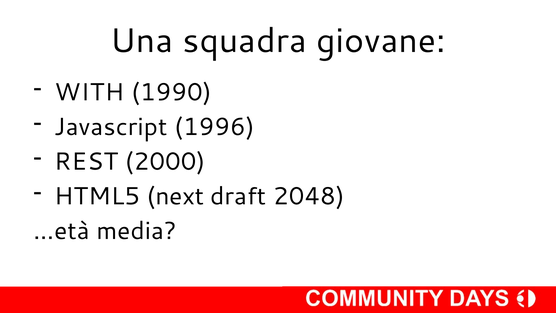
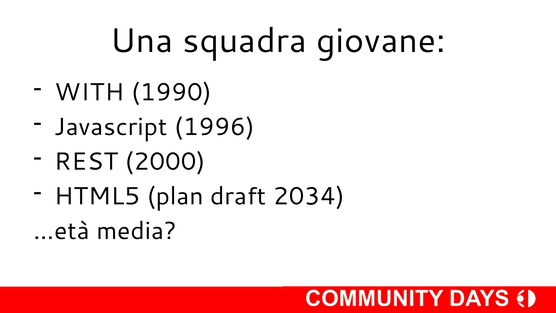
next: next -> plan (175, 196)
2048: 2048 -> 2034 (309, 196)
